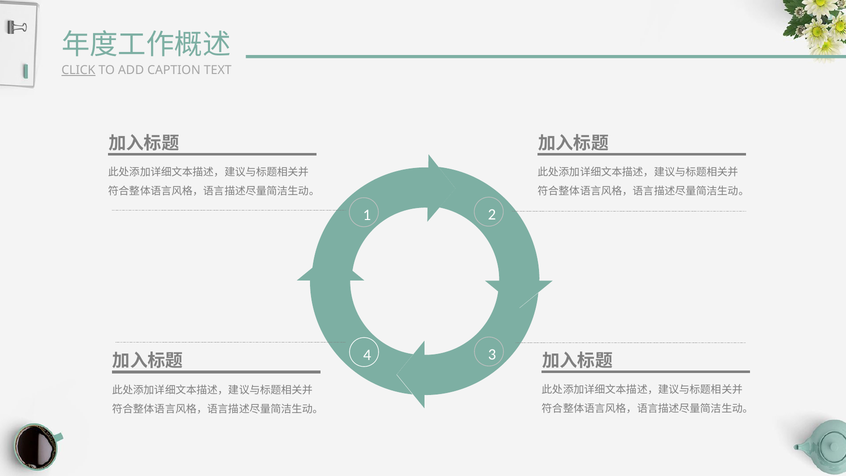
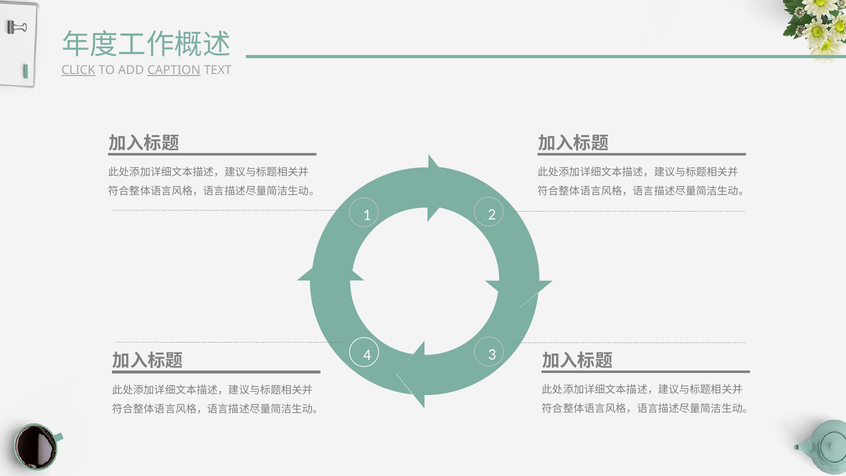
CAPTION underline: none -> present (174, 70)
